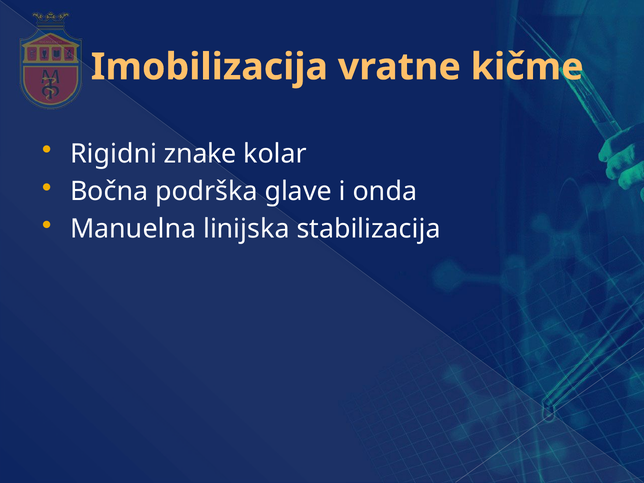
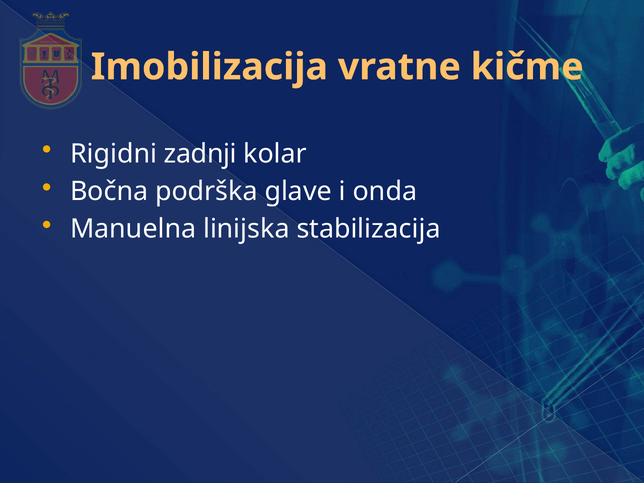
znake: znake -> zadnji (200, 154)
